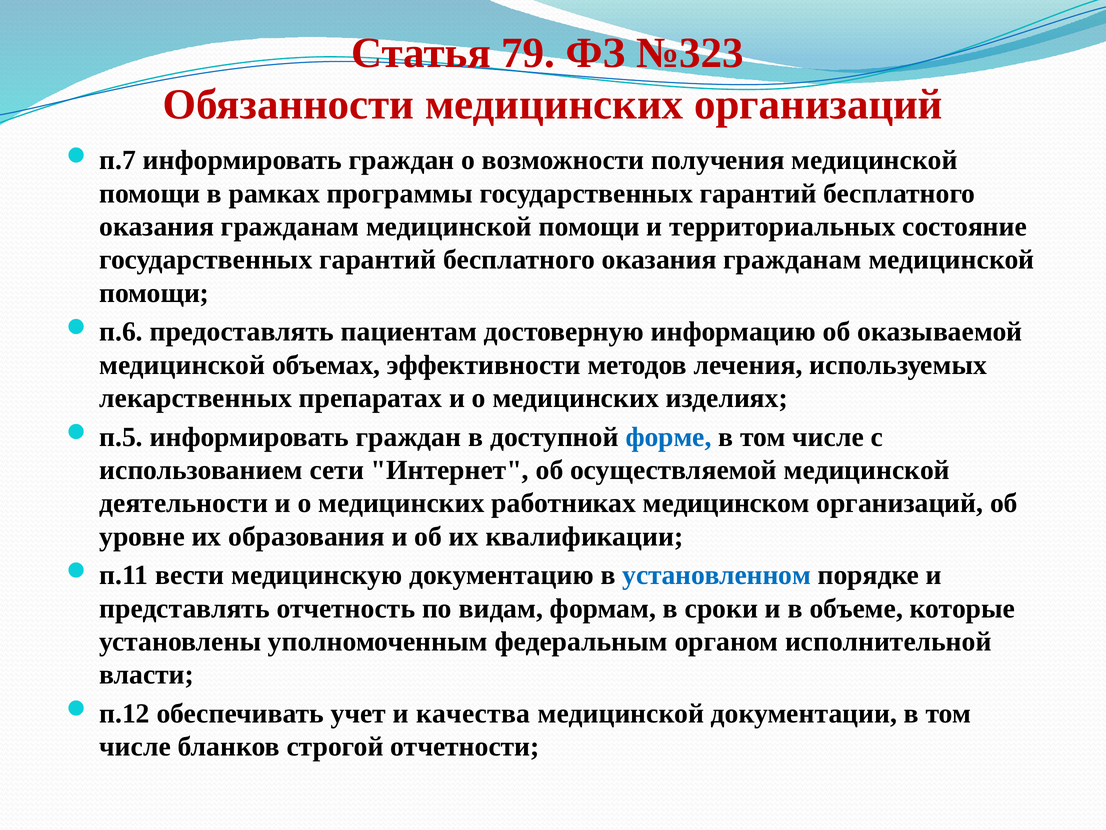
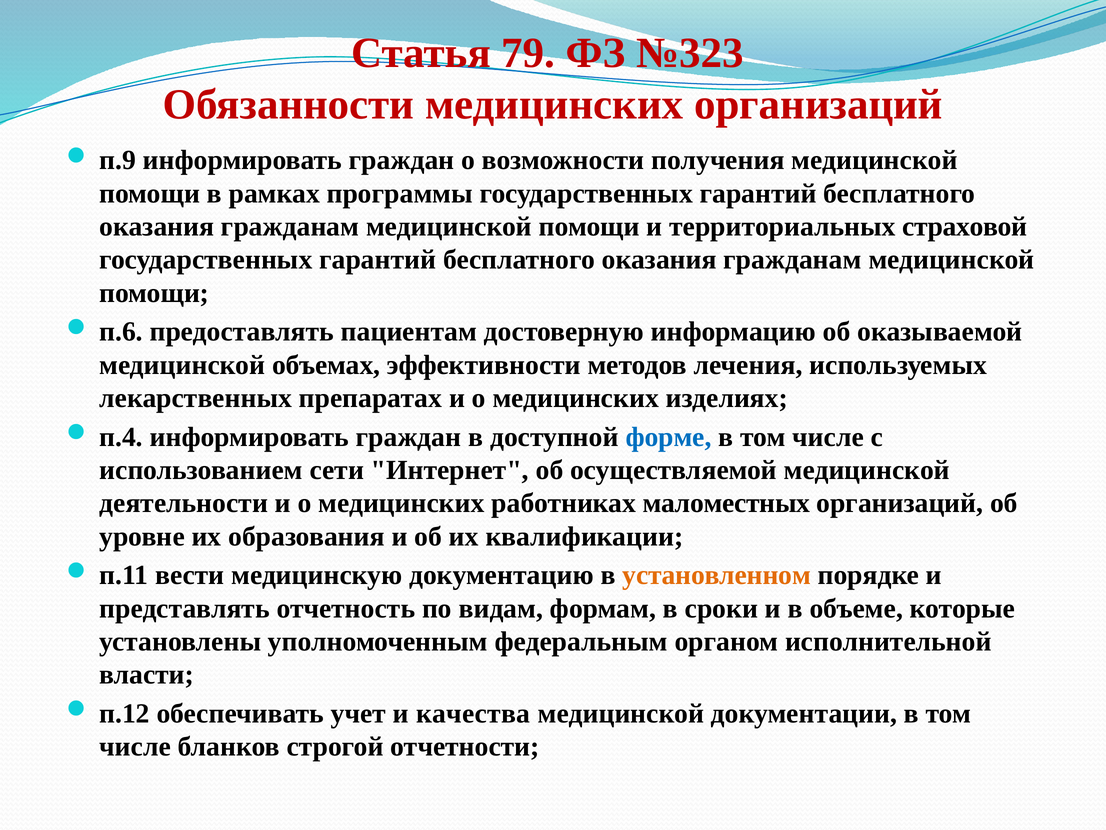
п.7: п.7 -> п.9 (118, 160)
состояние: состояние -> страховой (965, 227)
п.5: п.5 -> п.4 (121, 437)
медицинском: медицинском -> маломестных (726, 503)
установленном colour: blue -> orange (717, 575)
